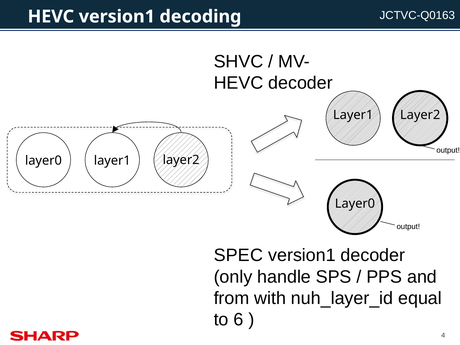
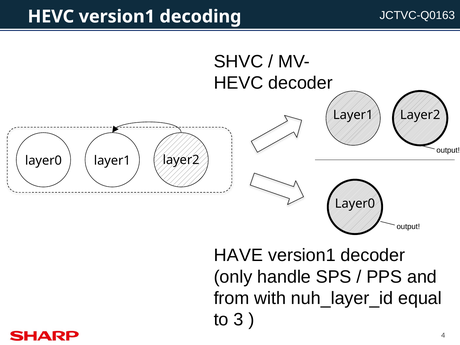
SPEC: SPEC -> HAVE (238, 255)
6: 6 -> 3 (238, 320)
